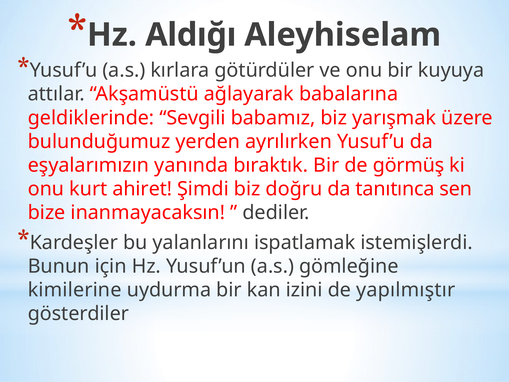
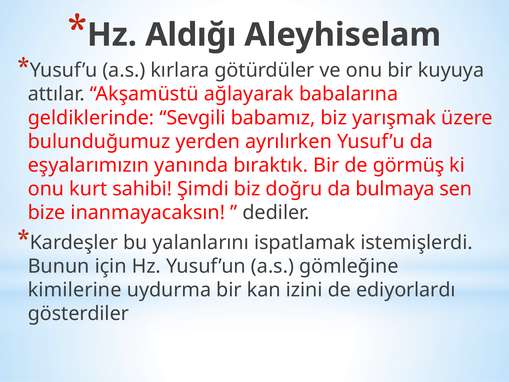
ahiret: ahiret -> sahibi (142, 189)
tanıtınca: tanıtınca -> bulmaya (395, 189)
yapılmıştır: yapılmıştır -> ediyorlardı (406, 290)
